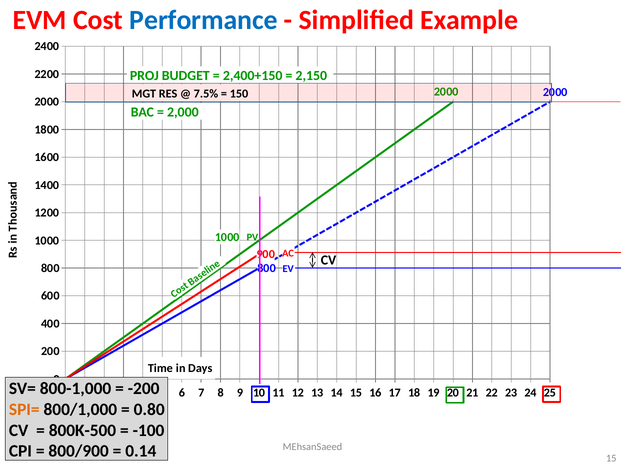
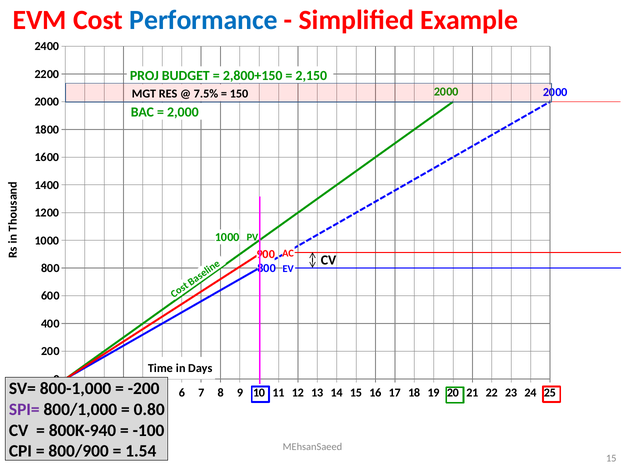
2,400+150: 2,400+150 -> 2,800+150 (253, 76)
SPI= colour: orange -> purple (24, 410)
800K-500: 800K-500 -> 800K-940 (82, 431)
0.14: 0.14 -> 1.54 (141, 452)
